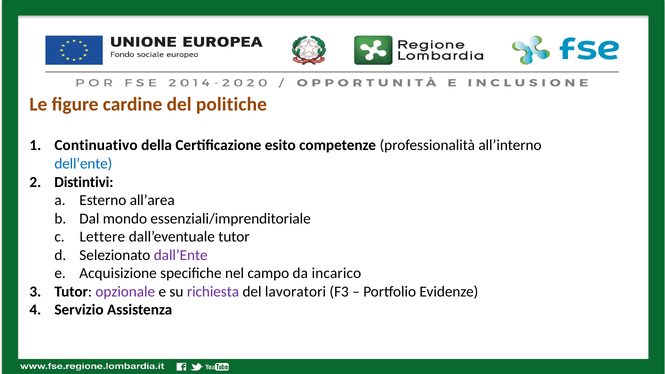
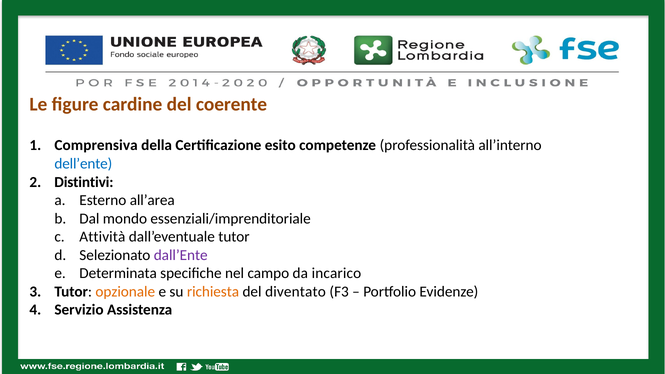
politiche: politiche -> coerente (232, 104)
Continuativo: Continuativo -> Comprensiva (96, 145)
Lettere: Lettere -> Attività (102, 237)
Acquisizione: Acquisizione -> Determinata (118, 273)
opzionale colour: purple -> orange (125, 292)
richiesta colour: purple -> orange (213, 292)
lavoratori: lavoratori -> diventato (295, 292)
